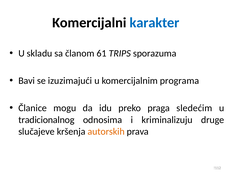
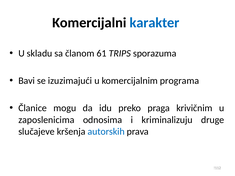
sledećim: sledećim -> krivičnim (194, 108)
tradicionalnog: tradicionalnog -> zaposlenicima (46, 120)
autorskih colour: orange -> blue (106, 132)
